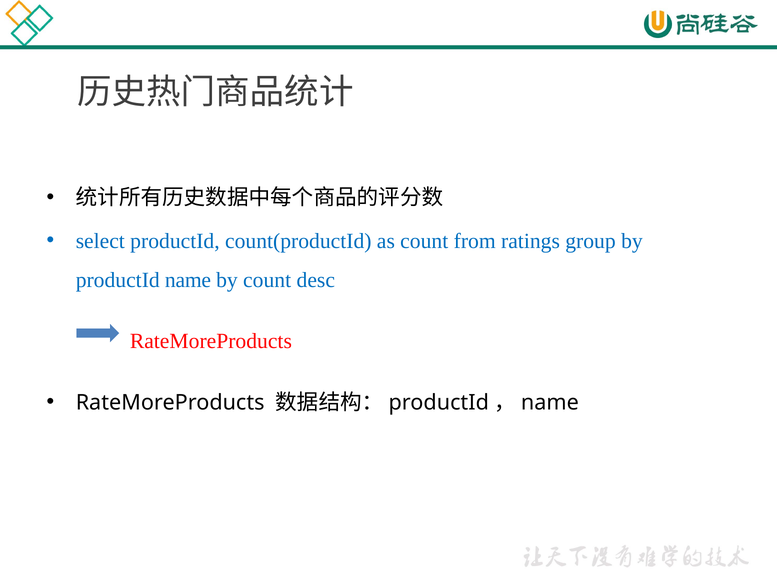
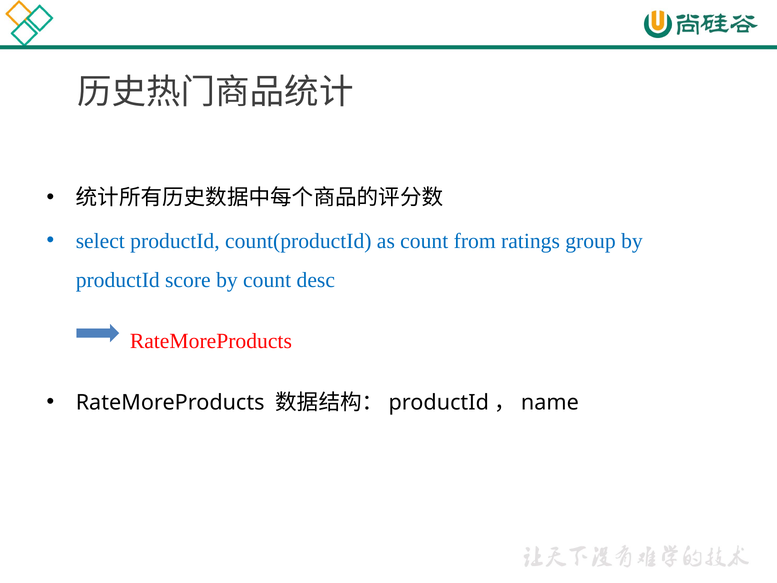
productId name: name -> score (188, 280)
